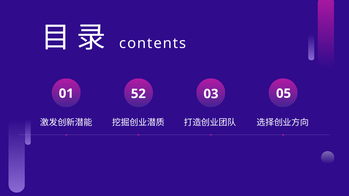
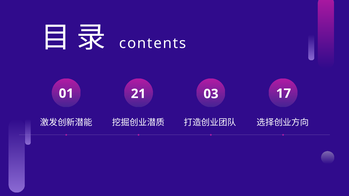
52: 52 -> 21 (138, 94)
05: 05 -> 17 (284, 94)
